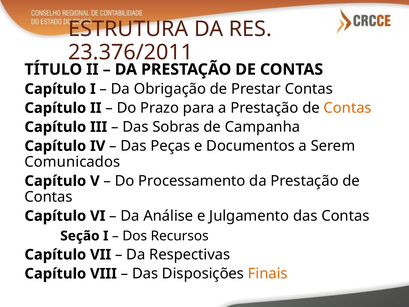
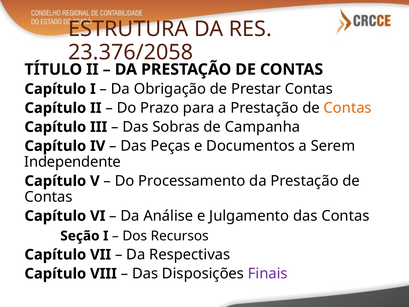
23.376/2011: 23.376/2011 -> 23.376/2058 (131, 52)
Comunicados: Comunicados -> Independente (73, 162)
Finais colour: orange -> purple (268, 273)
